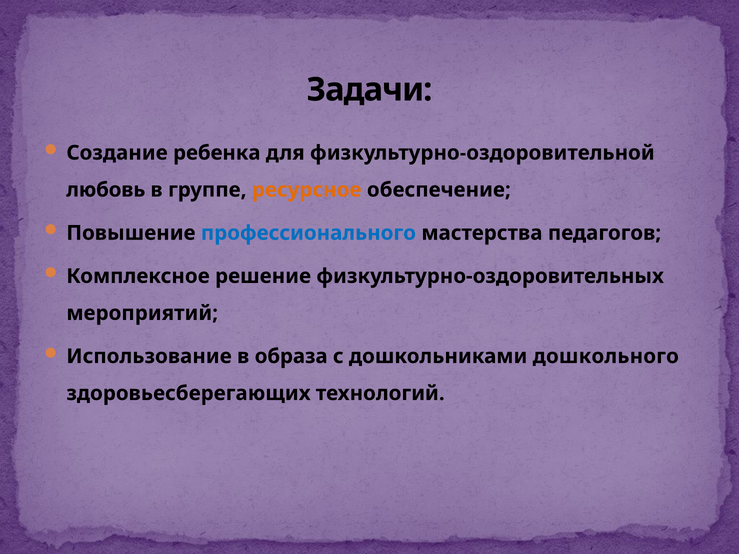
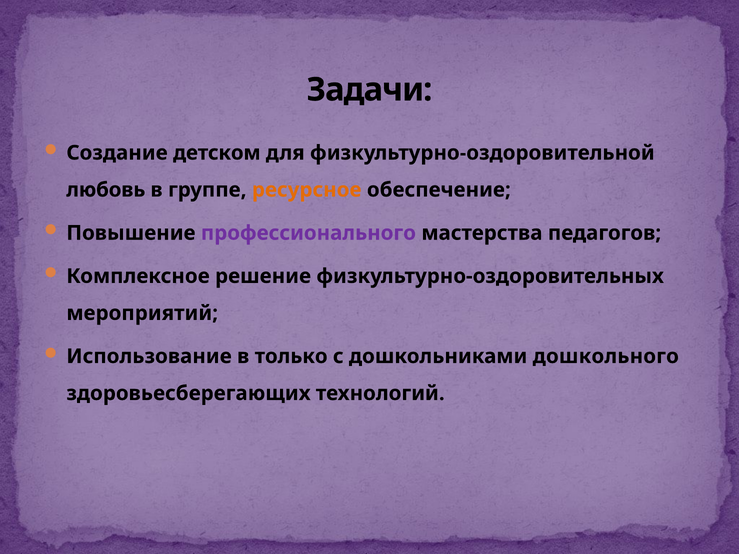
ребенка: ребенка -> детском (217, 153)
профессионального colour: blue -> purple (308, 233)
образа: образа -> только (291, 356)
